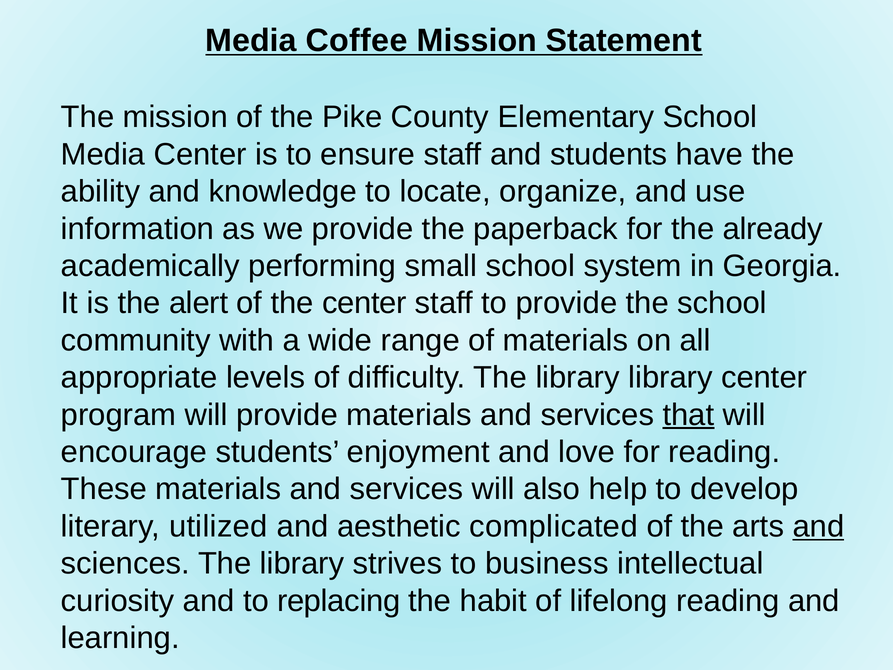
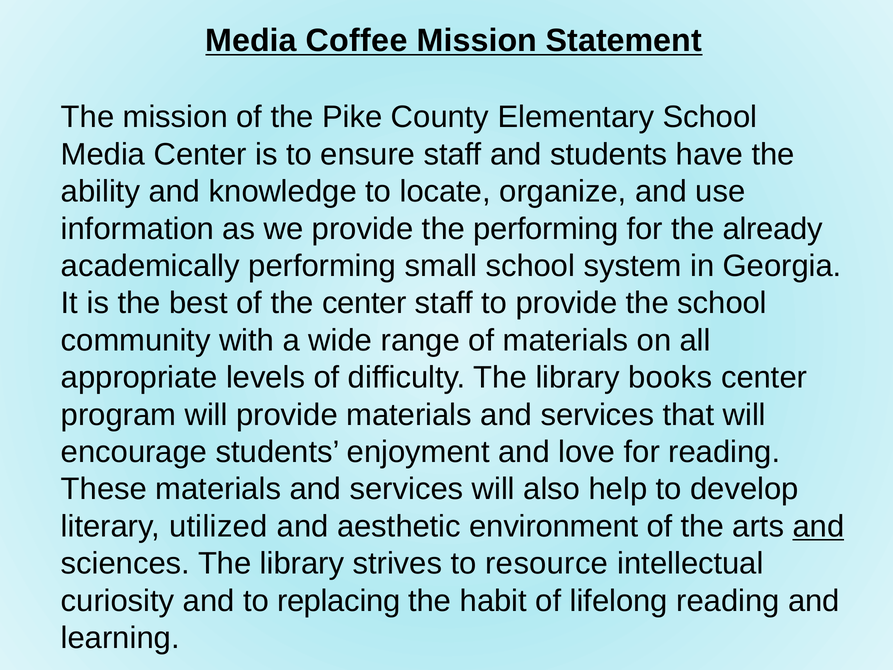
the paperback: paperback -> performing (546, 229)
alert: alert -> best (198, 303)
library library: library -> books (670, 377)
that underline: present -> none (688, 415)
complicated: complicated -> environment (554, 526)
business: business -> resource (547, 563)
